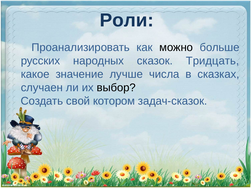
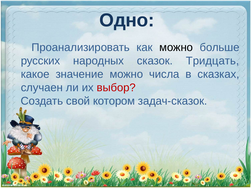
Роли: Роли -> Одно (127, 20)
значение лучше: лучше -> можно (126, 74)
выбор colour: black -> red (116, 88)
